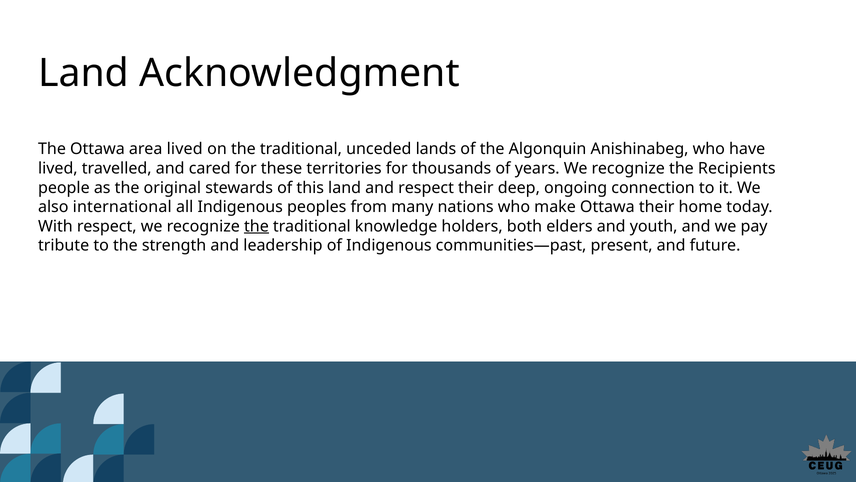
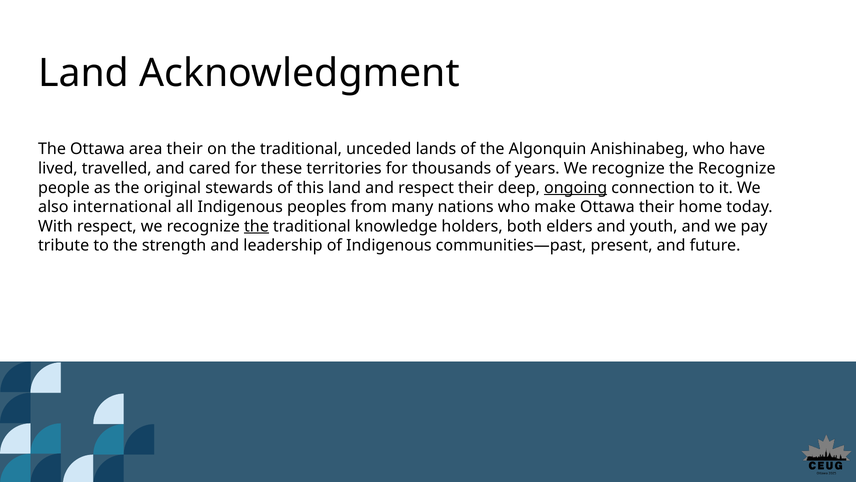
area lived: lived -> their (185, 149)
the Recipients: Recipients -> Recognize (737, 168)
ongoing underline: none -> present (576, 188)
